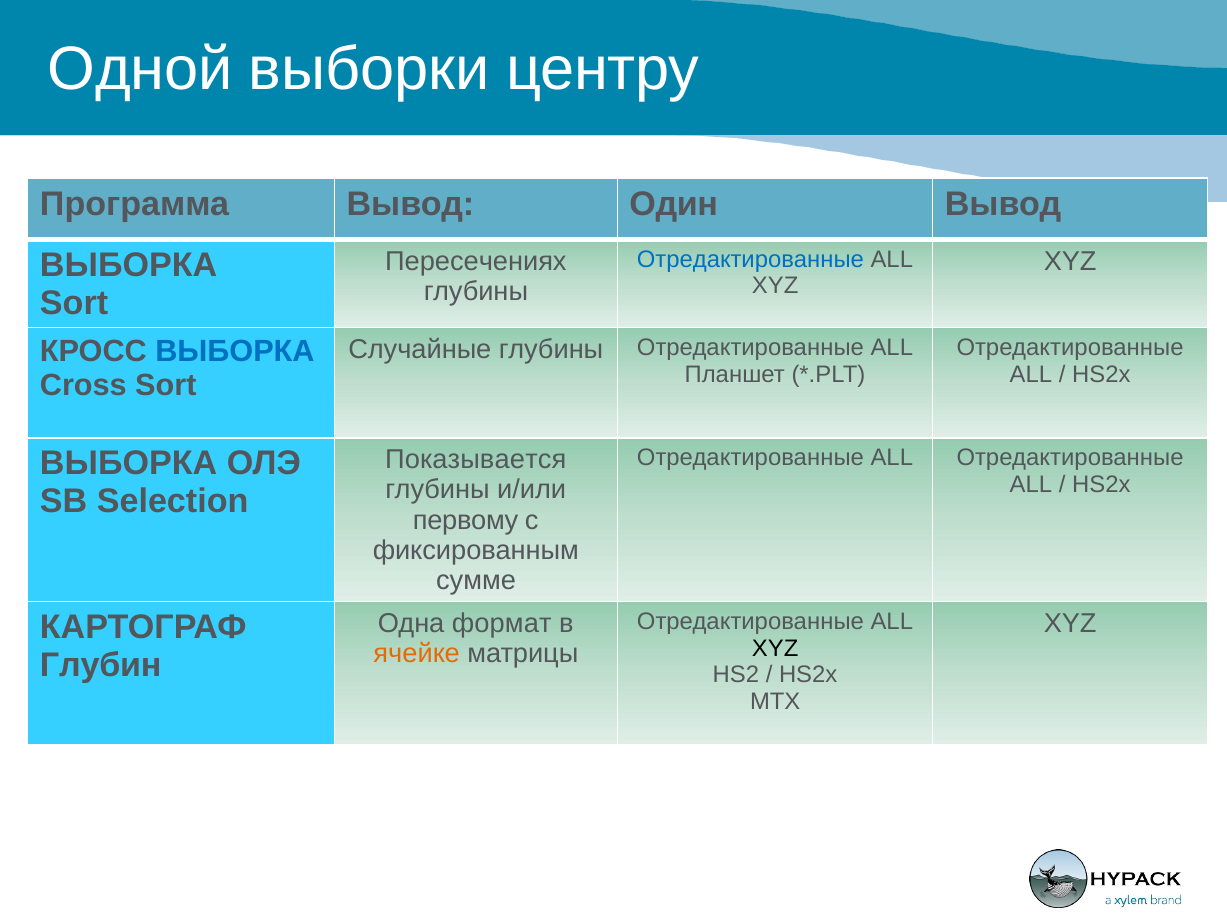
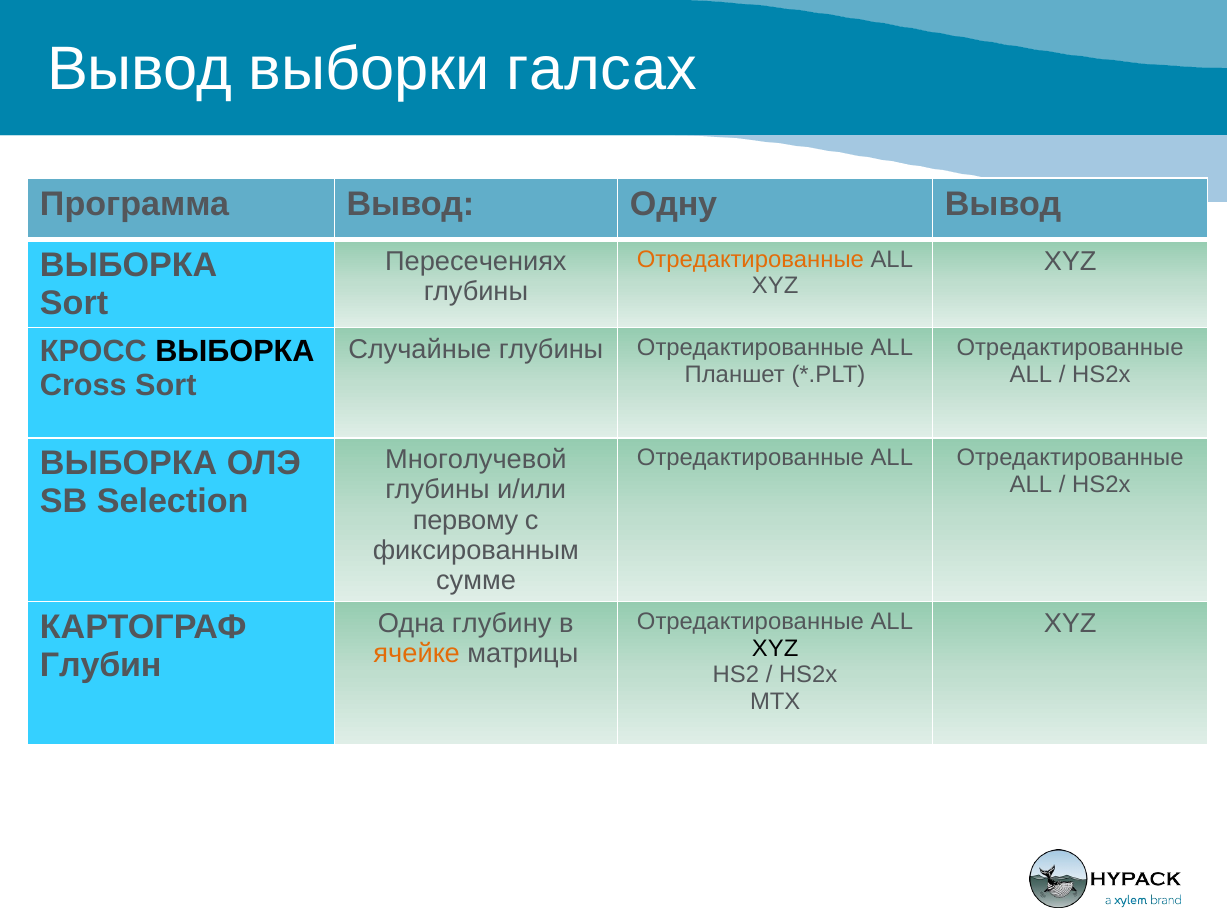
Одной: Одной -> Вывод (140, 69)
центру: центру -> галсах (602, 69)
Один: Один -> Одну (674, 204)
Отредактированные colour: blue -> orange (750, 259)
ВЫБОРКА colour: blue -> black (235, 352)
Показывается: Показывается -> Многолучевой (476, 460)
формат: формат -> глубину (502, 623)
